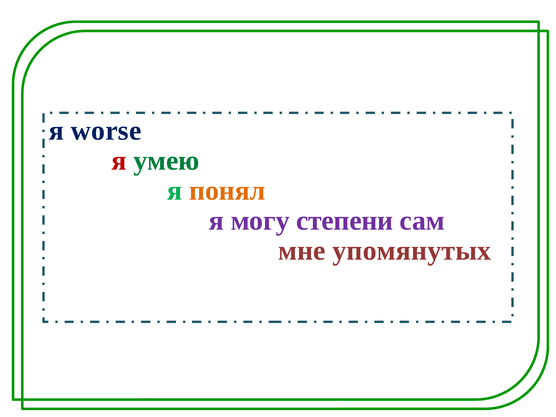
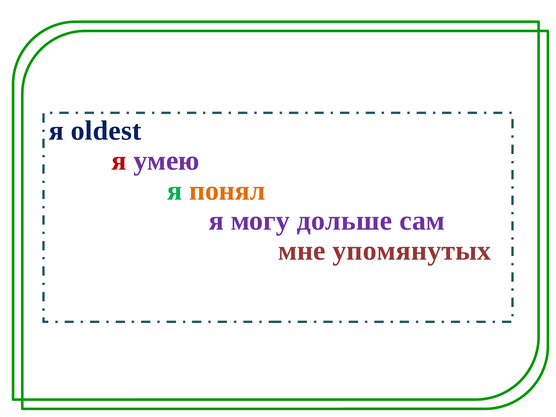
worse: worse -> oldest (106, 131)
умею colour: green -> purple (166, 161)
степени: степени -> дольше (344, 221)
